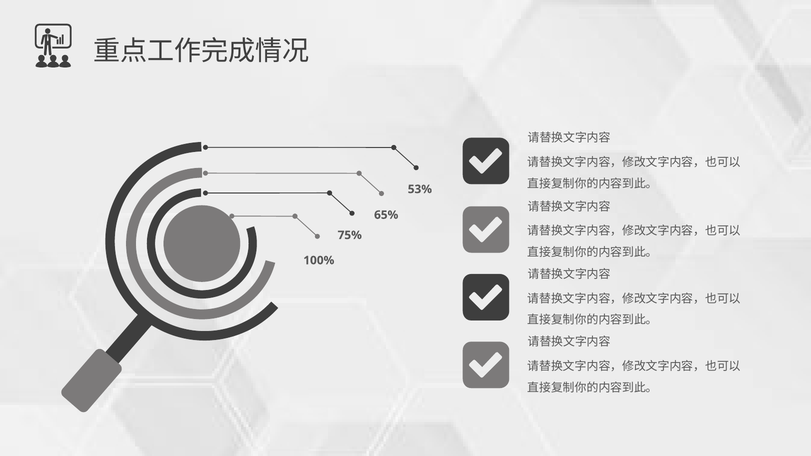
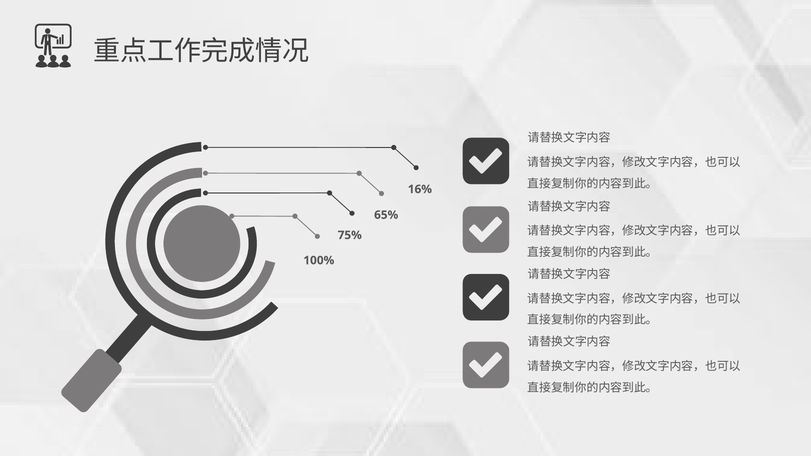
53%: 53% -> 16% (420, 189)
